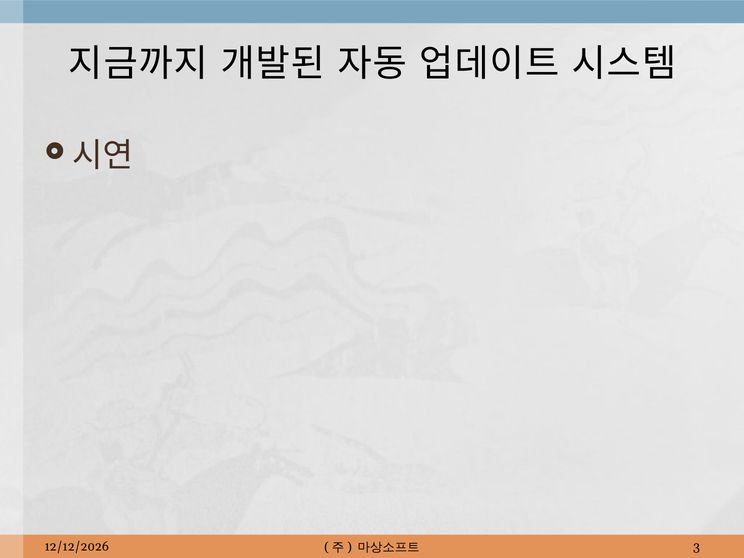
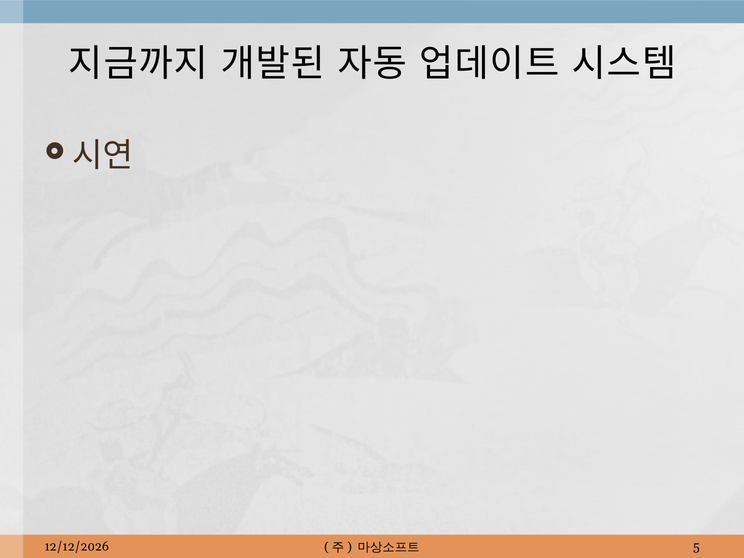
3: 3 -> 5 (696, 547)
